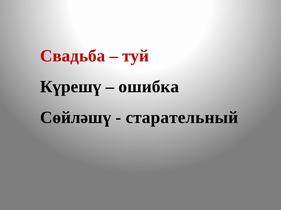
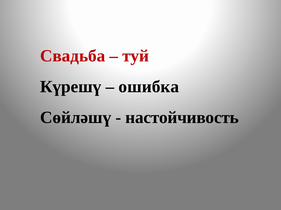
старательный: старательный -> настойчивость (182, 118)
